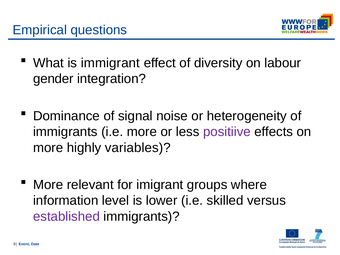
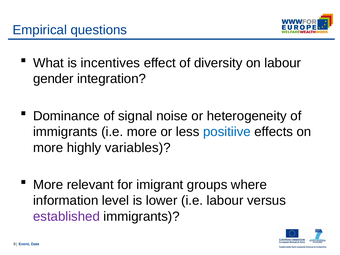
immigrant: immigrant -> incentives (110, 63)
positiive colour: purple -> blue (227, 132)
i.e skilled: skilled -> labour (225, 201)
